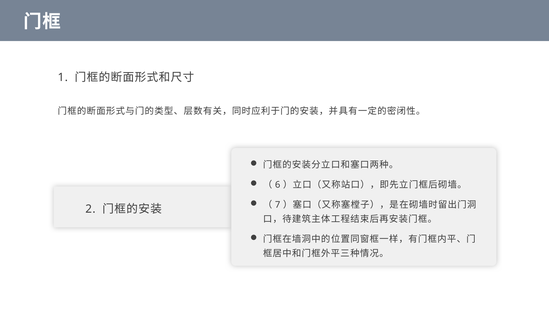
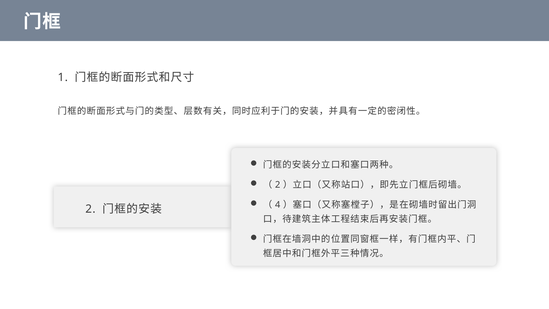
6: 6 -> 2 (278, 185)
7: 7 -> 4 (278, 205)
